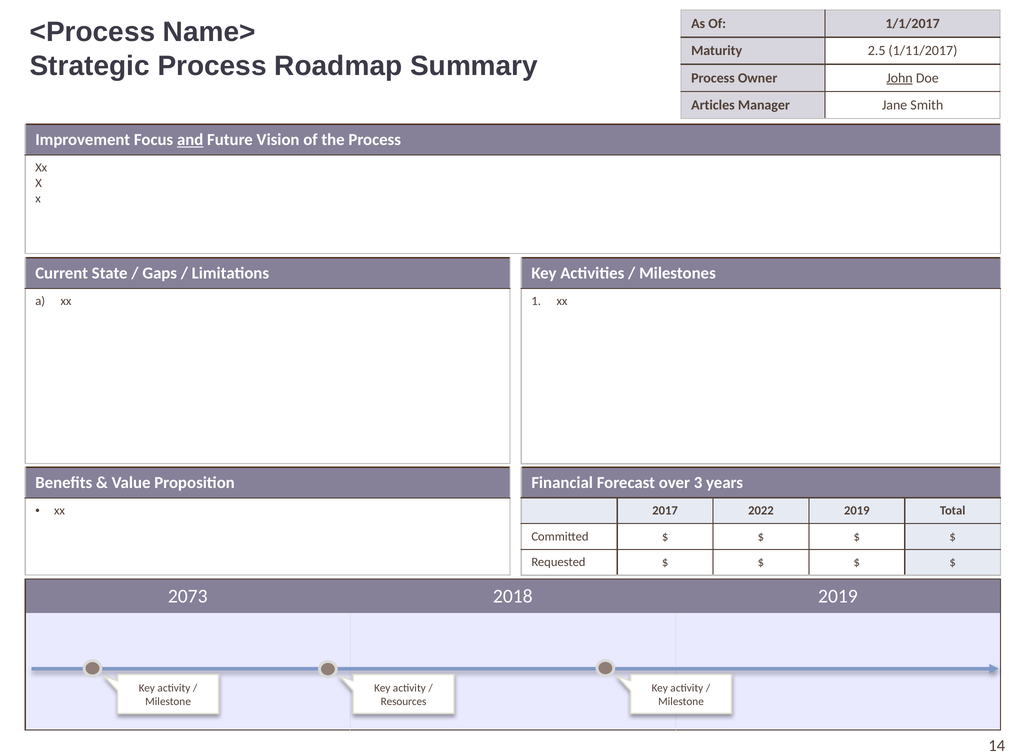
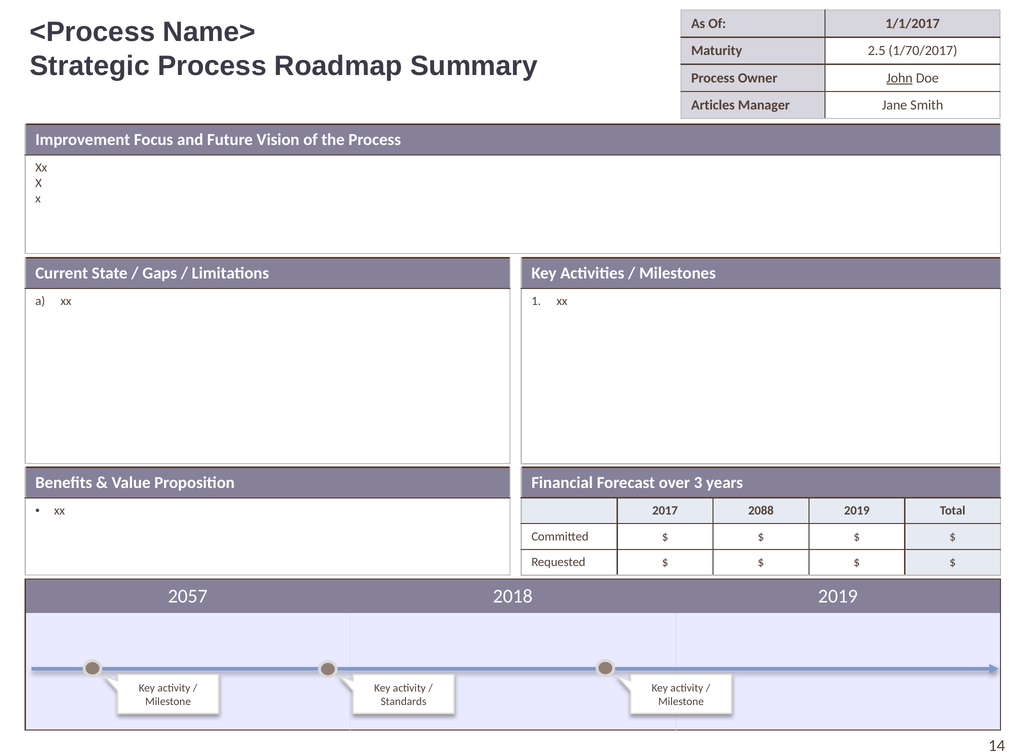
1/11/2017: 1/11/2017 -> 1/70/2017 (923, 51)
and underline: present -> none (190, 140)
2022: 2022 -> 2088 (761, 511)
2073: 2073 -> 2057 (188, 597)
Resources: Resources -> Standards (404, 702)
